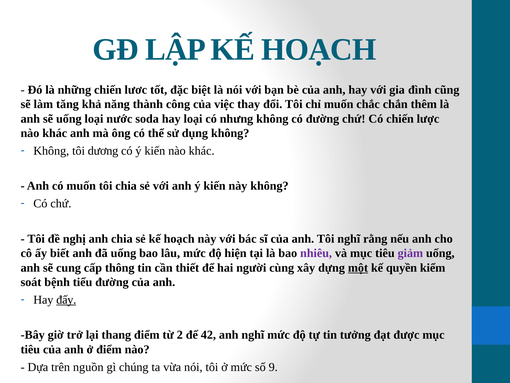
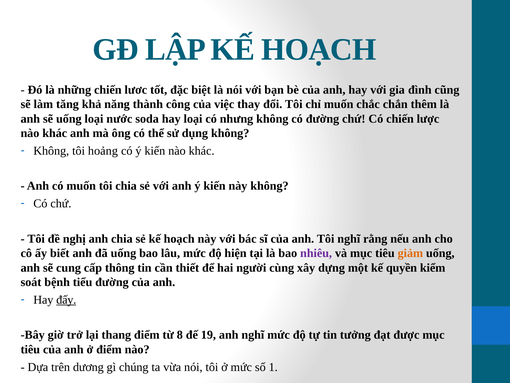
dương: dương -> hoảng (103, 151)
giảm colour: purple -> orange (410, 253)
một underline: present -> none (358, 267)
2: 2 -> 8 (180, 335)
42: 42 -> 19 (208, 335)
nguồn: nguồn -> dương (88, 367)
9: 9 -> 1 (273, 367)
